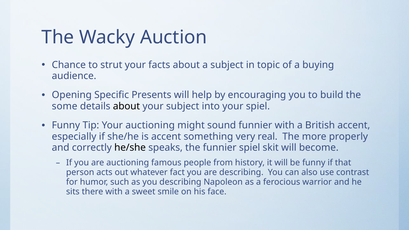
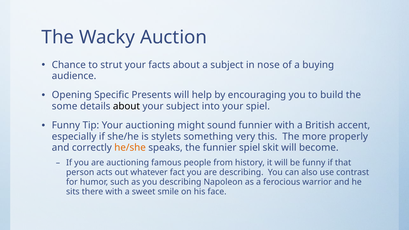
topic: topic -> nose (268, 65)
is accent: accent -> stylets (166, 137)
real: real -> this (268, 137)
he/she colour: black -> orange (130, 148)
